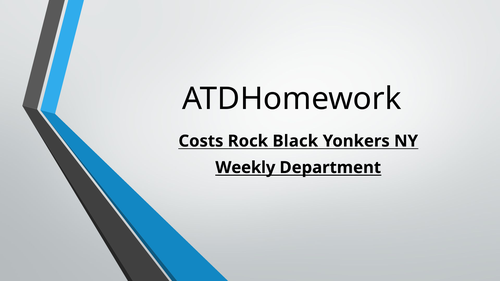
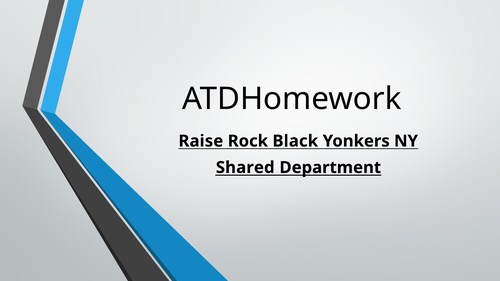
Costs: Costs -> Raise (201, 141)
Weekly: Weekly -> Shared (245, 168)
